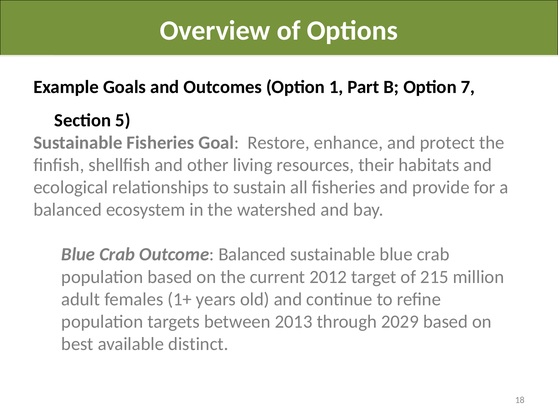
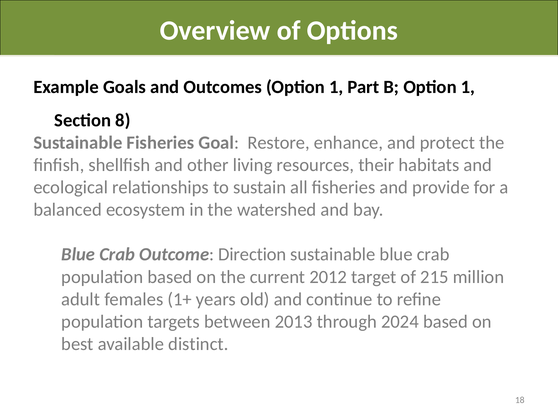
B Option 7: 7 -> 1 (468, 87)
5: 5 -> 8 (123, 120)
Outcome Balanced: Balanced -> Direction (252, 254)
2029: 2029 -> 2024 (400, 321)
